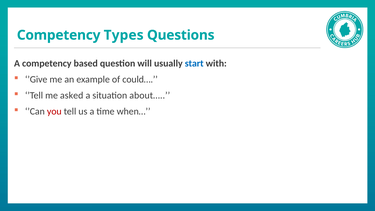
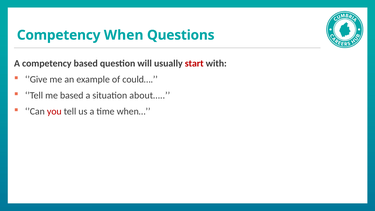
Types: Types -> When (124, 35)
start colour: blue -> red (194, 63)
me asked: asked -> based (72, 95)
